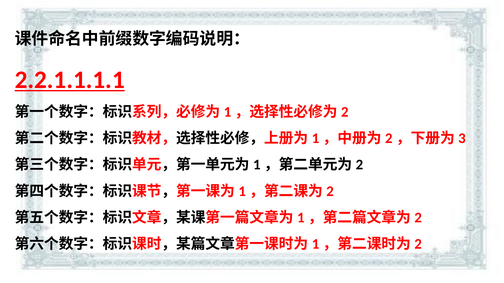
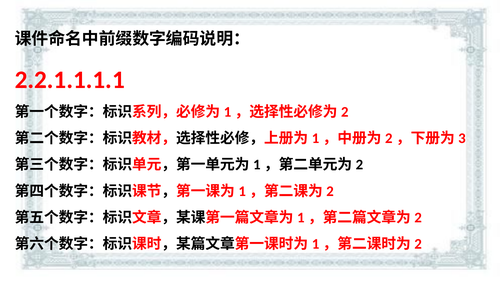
2.2.1.1.1.1 underline: present -> none (70, 80)
